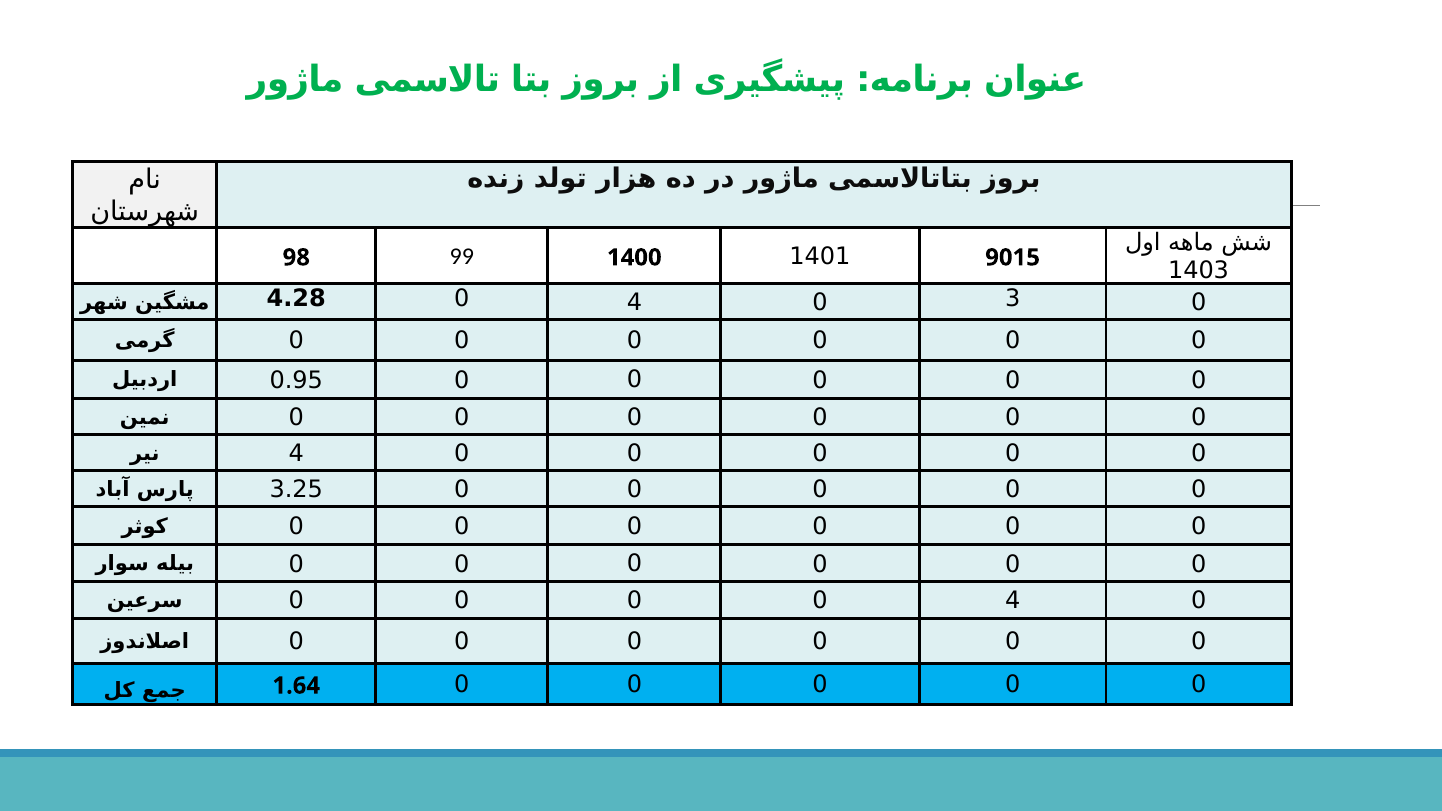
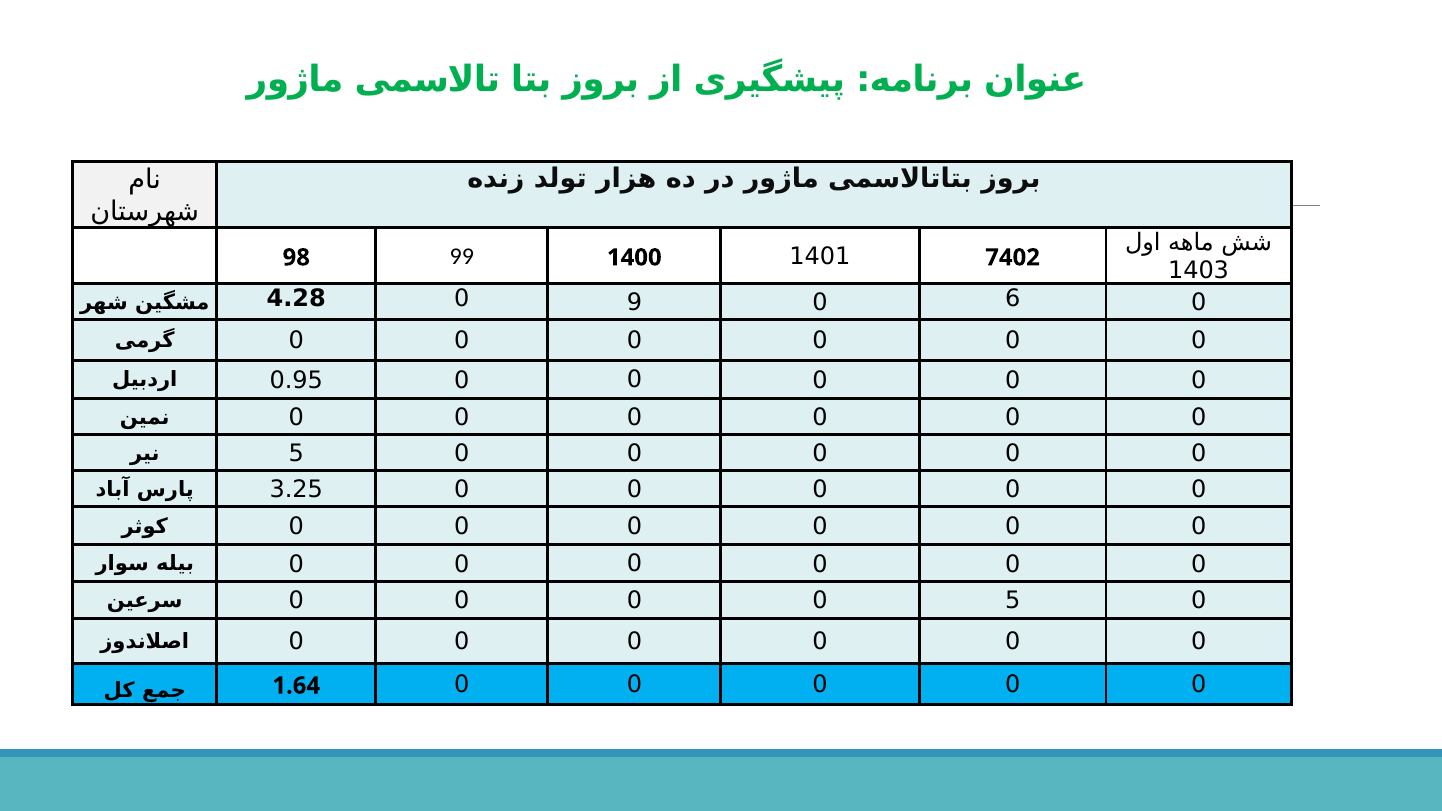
9015: 9015 -> 7402 (1013, 258)
4.28 0 4: 4 -> 9 (634, 302)
3: 3 -> 6 (1013, 298)
4: 4 -> 5 (296, 454)
0 0 4: 4 -> 5 (1013, 601)
